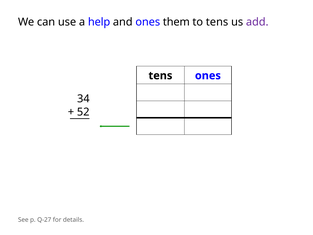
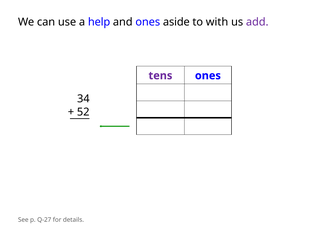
them: them -> aside (176, 22)
to tens: tens -> with (217, 22)
tens colour: black -> purple (160, 76)
